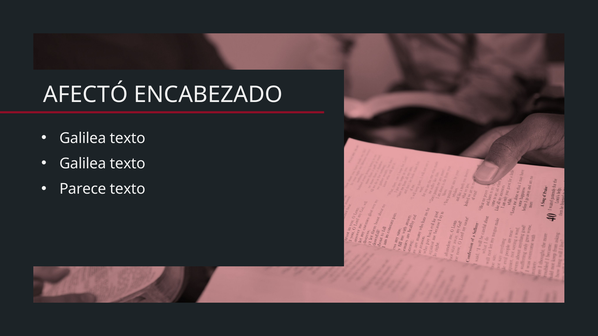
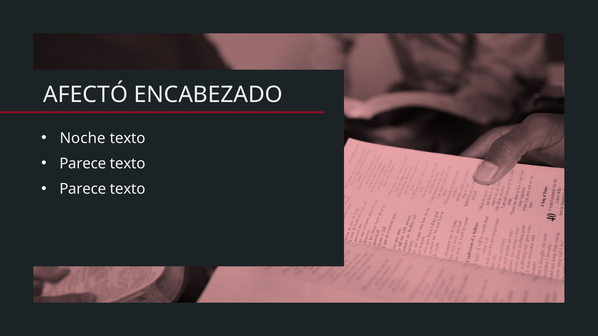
Galilea: Galilea -> Noche (83, 138)
Galilea: Galilea -> Parece (83, 164)
